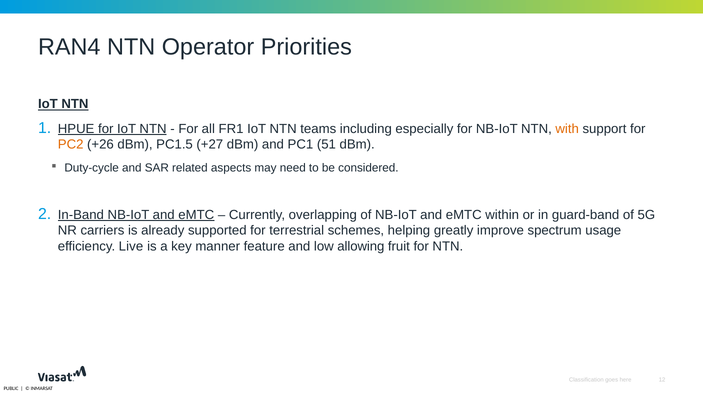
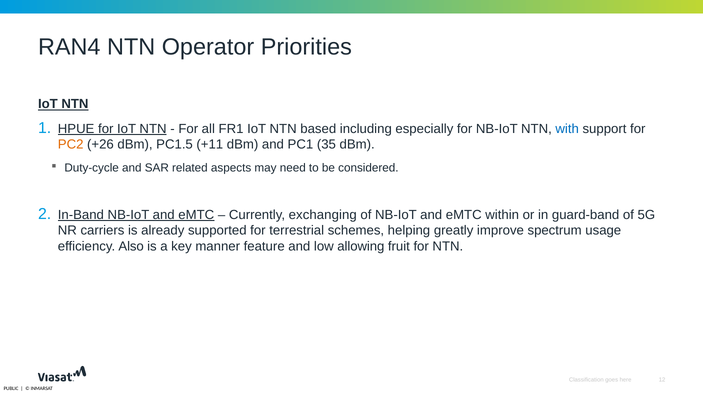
teams: teams -> based (318, 129)
with colour: orange -> blue (567, 129)
+27: +27 -> +11 (210, 145)
51: 51 -> 35 (326, 145)
overlapping: overlapping -> exchanging (323, 215)
Live: Live -> Also (131, 247)
